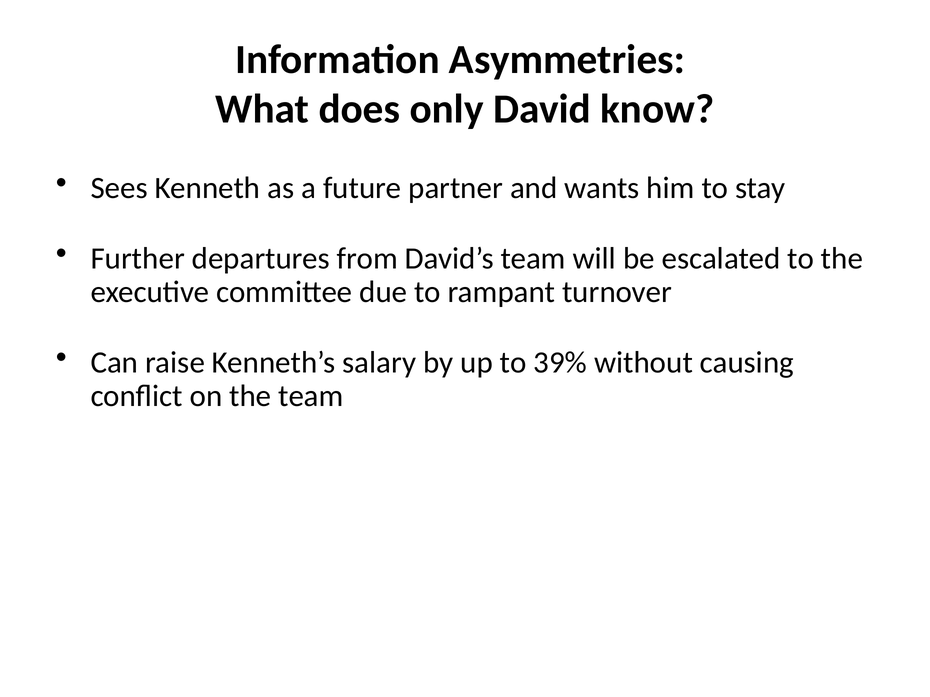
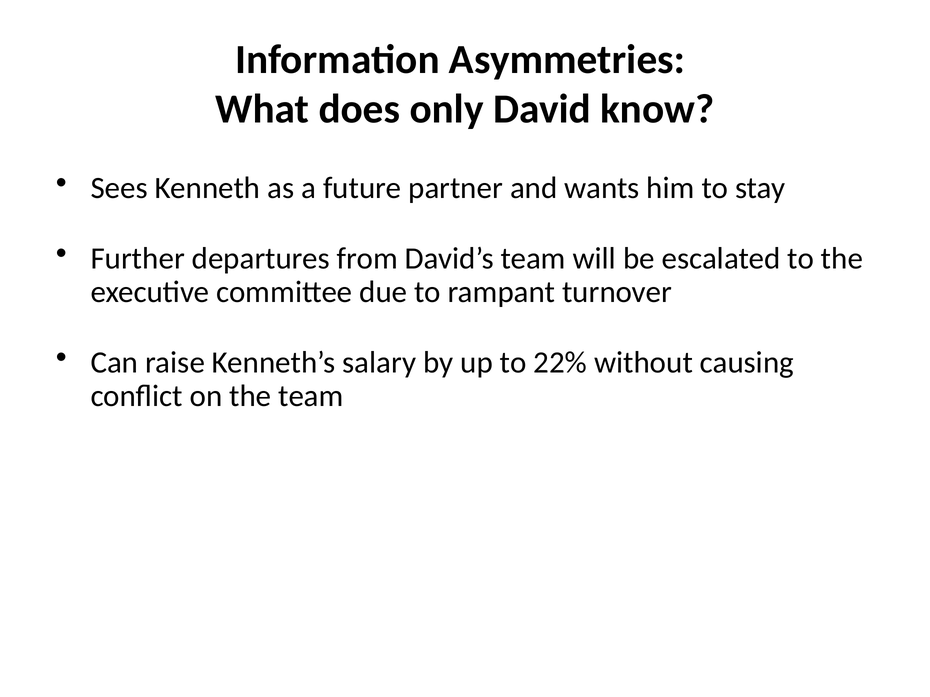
39%: 39% -> 22% (560, 363)
